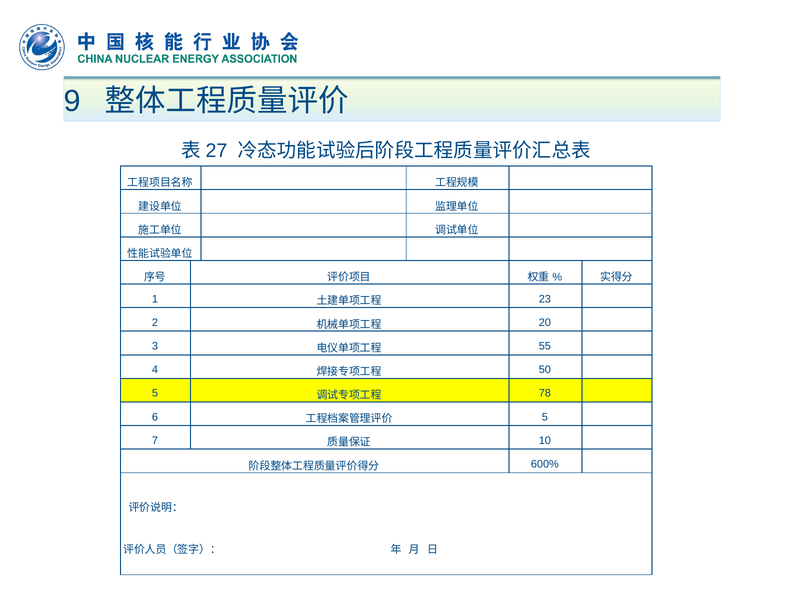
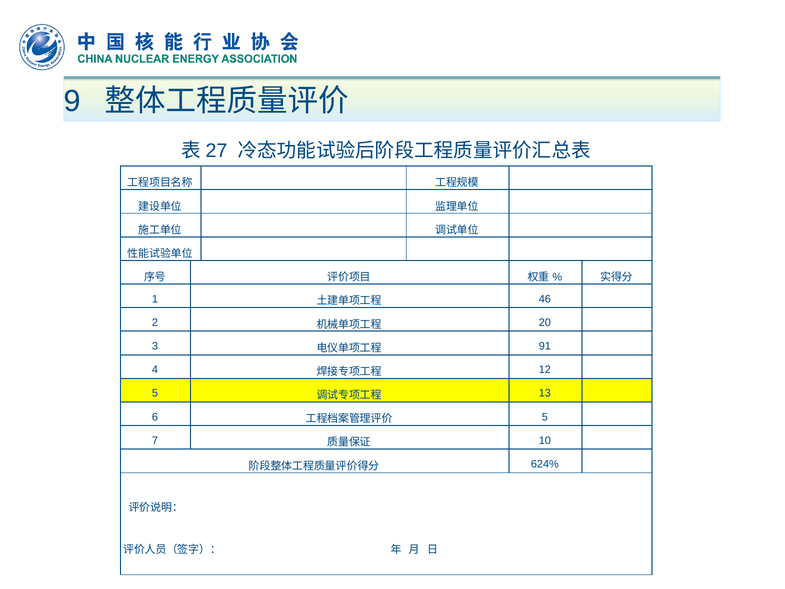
23: 23 -> 46 (545, 299)
55: 55 -> 91 (545, 346)
50: 50 -> 12 (545, 370)
78: 78 -> 13 (545, 393)
600%: 600% -> 624% (545, 464)
